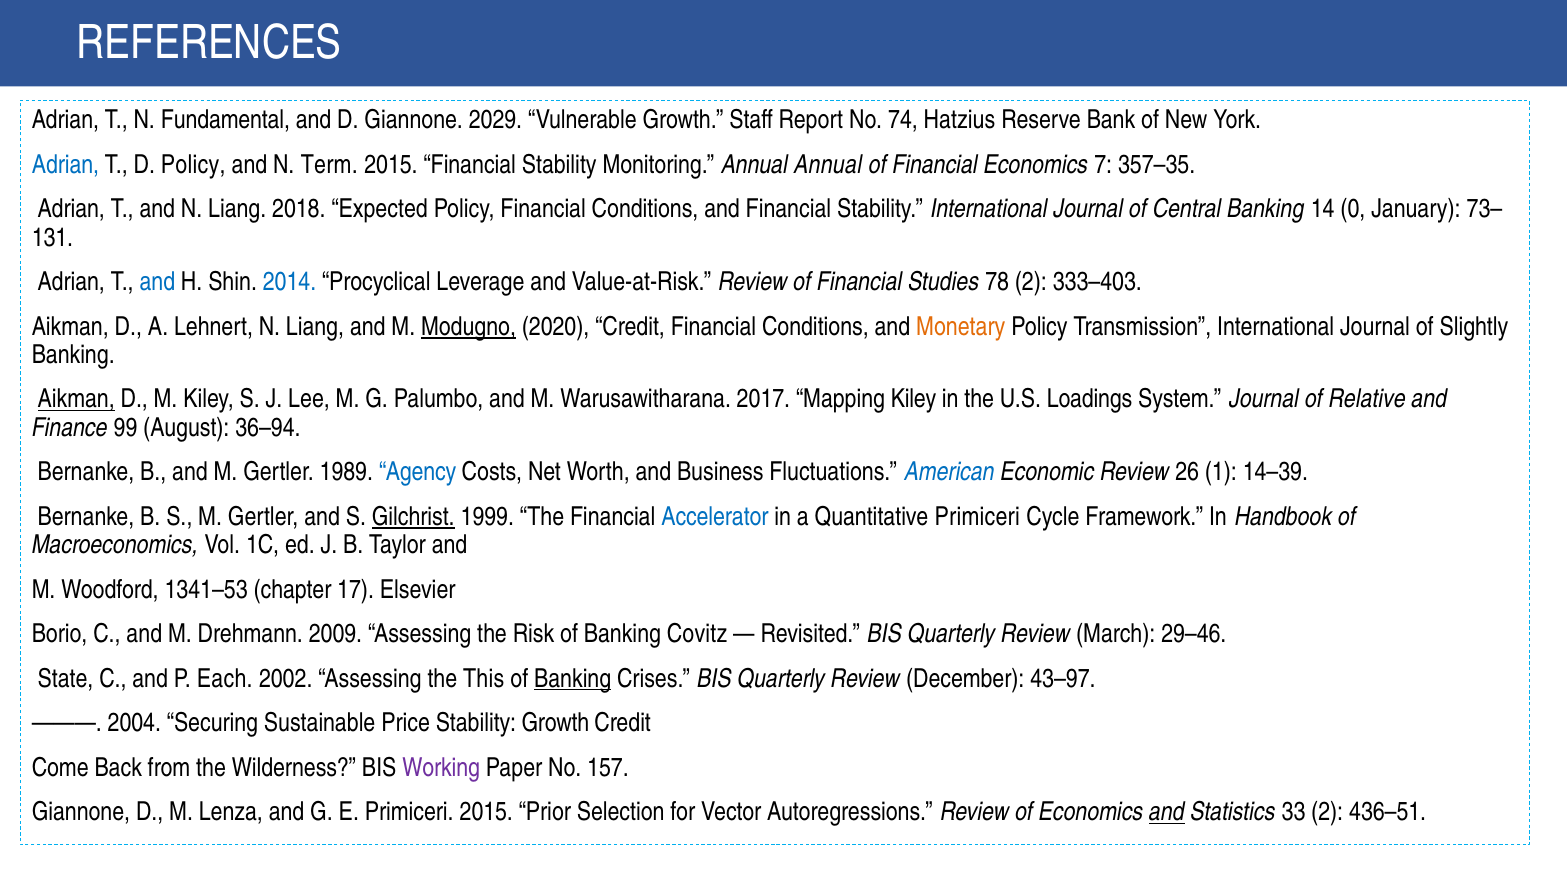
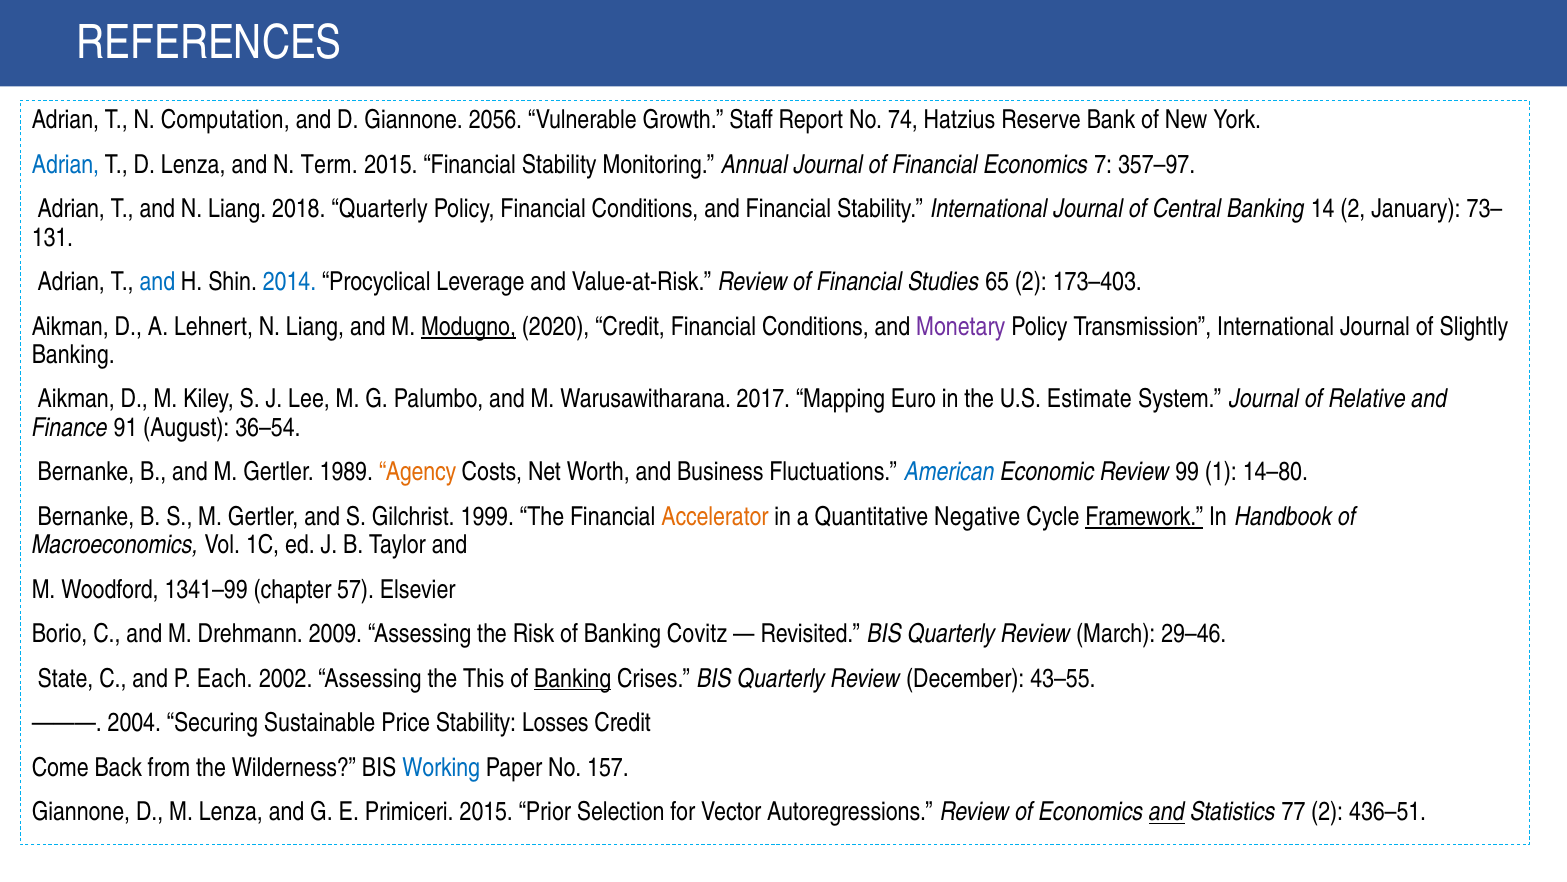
Fundamental: Fundamental -> Computation (225, 120)
2029: 2029 -> 2056 (495, 120)
D Policy: Policy -> Lenza (193, 165)
Annual Annual: Annual -> Journal (828, 165)
357–35: 357–35 -> 357–97 (1157, 165)
2018 Expected: Expected -> Quarterly (380, 209)
14 0: 0 -> 2 (1353, 209)
78: 78 -> 65 (997, 282)
333–403: 333–403 -> 173–403 (1097, 282)
Monetary colour: orange -> purple (961, 326)
Aikman underline: present -> none (76, 399)
Mapping Kiley: Kiley -> Euro (913, 399)
Loadings: Loadings -> Estimate (1089, 399)
99: 99 -> 91 (126, 427)
36–94: 36–94 -> 36–54 (268, 427)
Agency colour: blue -> orange (418, 472)
26: 26 -> 99 (1187, 472)
14–39: 14–39 -> 14–80 (1275, 472)
Gilchrist underline: present -> none (413, 516)
Accelerator colour: blue -> orange (715, 516)
Quantitative Primiceri: Primiceri -> Negative (977, 516)
Framework underline: none -> present (1144, 516)
1341–53: 1341–53 -> 1341–99 (206, 589)
17: 17 -> 57 (356, 589)
43–97: 43–97 -> 43–55 (1063, 678)
Stability Growth: Growth -> Losses (555, 723)
Working colour: purple -> blue (441, 767)
33: 33 -> 77 (1294, 812)
